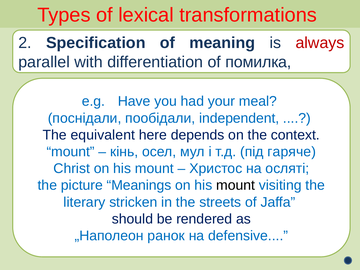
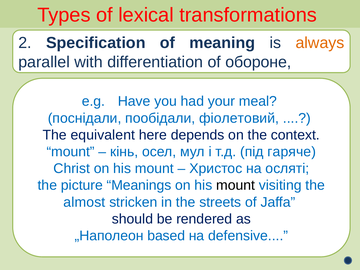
always colour: red -> orange (320, 43)
помилка: помилка -> обороне (258, 62)
independent: independent -> фіолетовий (239, 118)
literаrу: literаrу -> almost (84, 202)
ранок: ранок -> based (166, 236)
